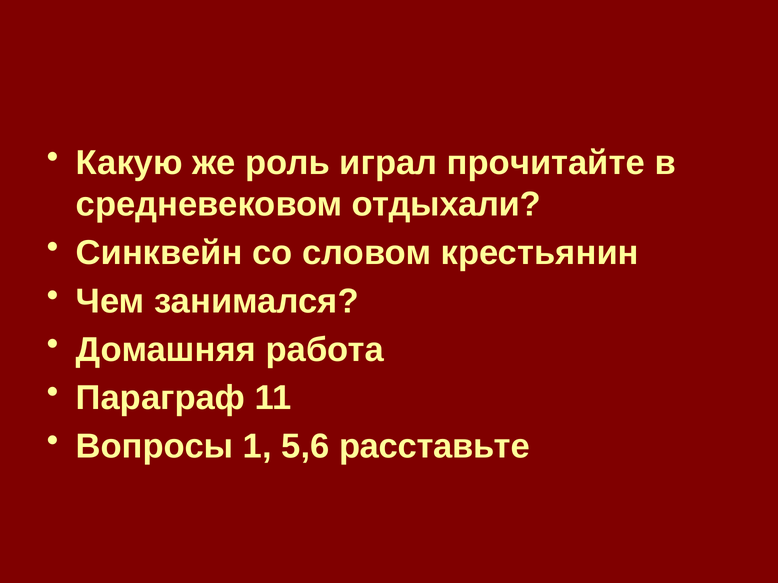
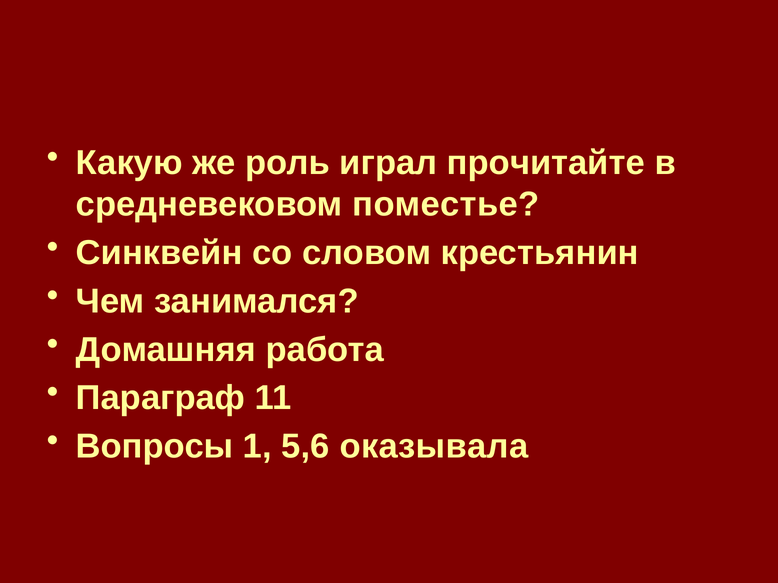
отдыхали: отдыхали -> поместье (446, 205)
расставьте: расставьте -> оказывала (434, 447)
